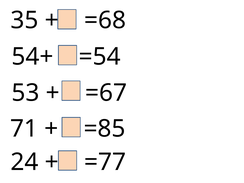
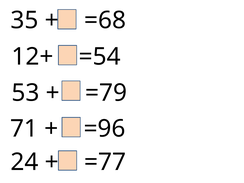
54+: 54+ -> 12+ (32, 57)
=67: =67 -> =79 (106, 93)
=85: =85 -> =96 (105, 129)
